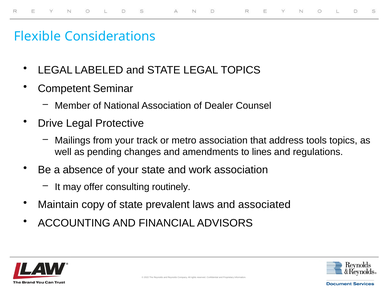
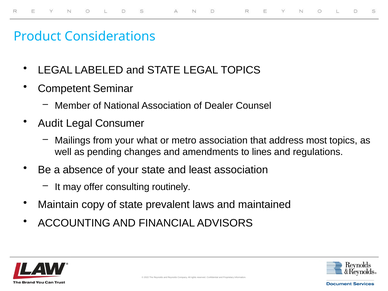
Flexible: Flexible -> Product (37, 36)
Drive: Drive -> Audit (50, 123)
Protective: Protective -> Consumer (120, 123)
track: track -> what (147, 140)
tools: tools -> most (317, 140)
work: work -> least (200, 170)
associated: associated -> maintained (264, 205)
